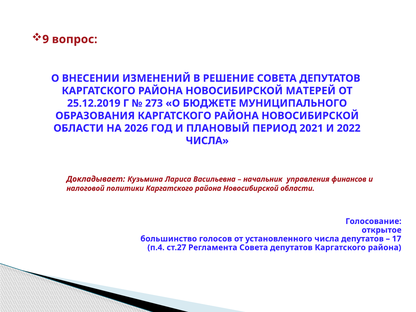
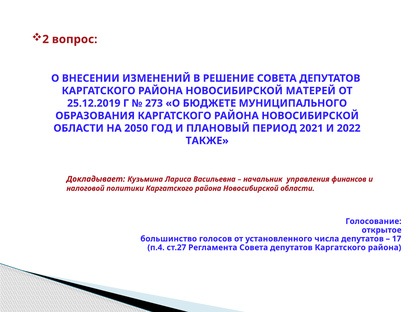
9: 9 -> 2 (46, 39)
2026: 2026 -> 2050 (136, 128)
ЧИСЛА: ЧИСЛА -> ТАКЖЕ (207, 141)
